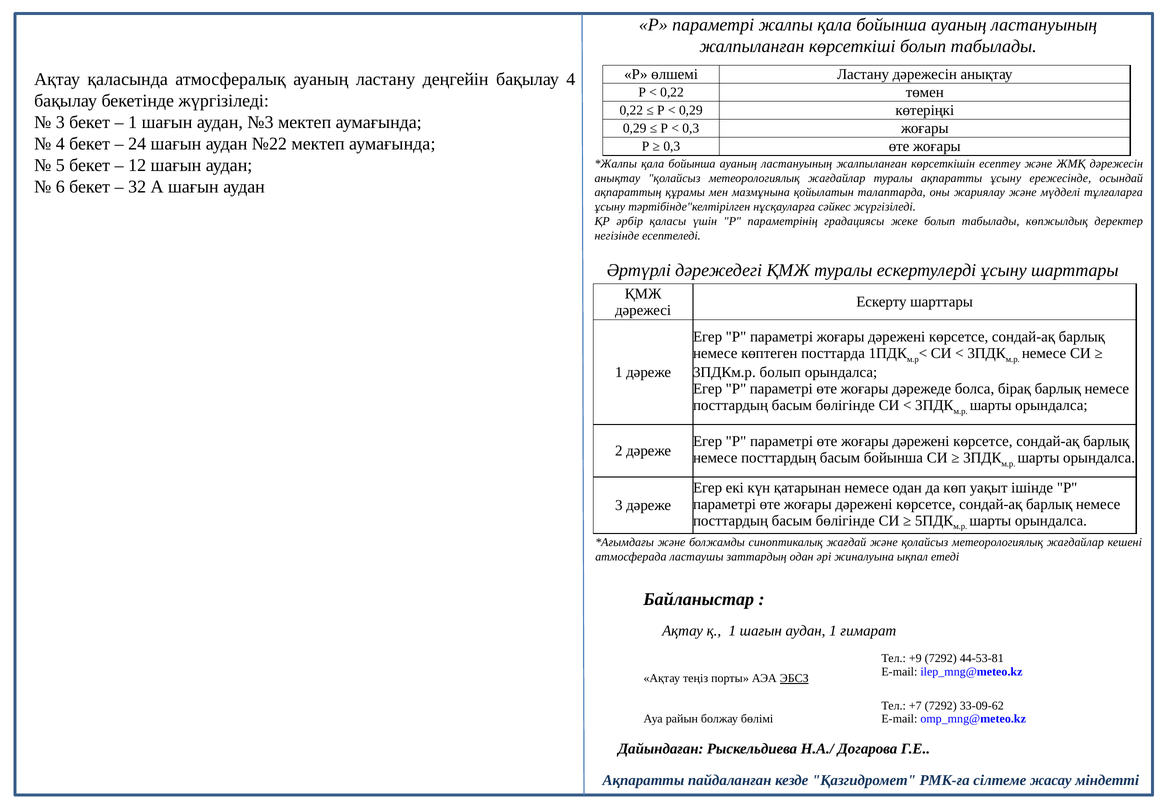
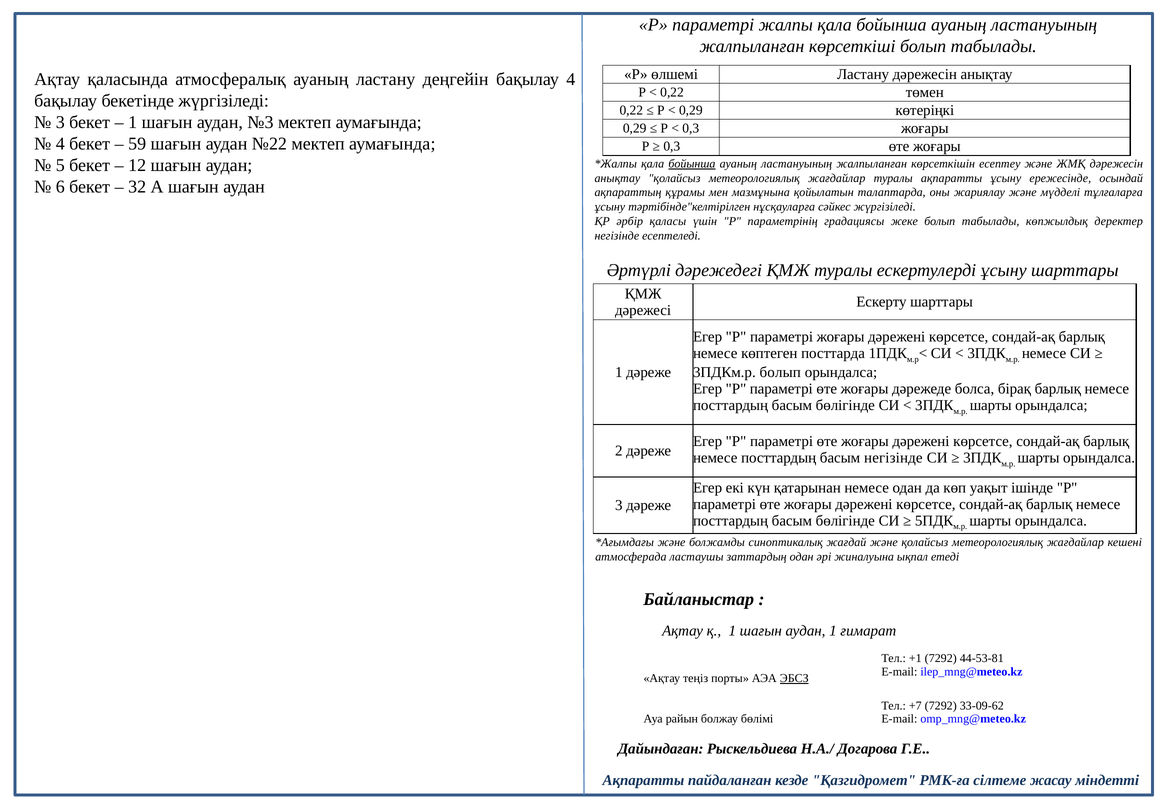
24: 24 -> 59 (137, 144)
бойынша underline: none -> present (692, 164)
басым бойынша: бойынша -> негізінде (893, 458)
+9: +9 -> +1 (915, 658)
